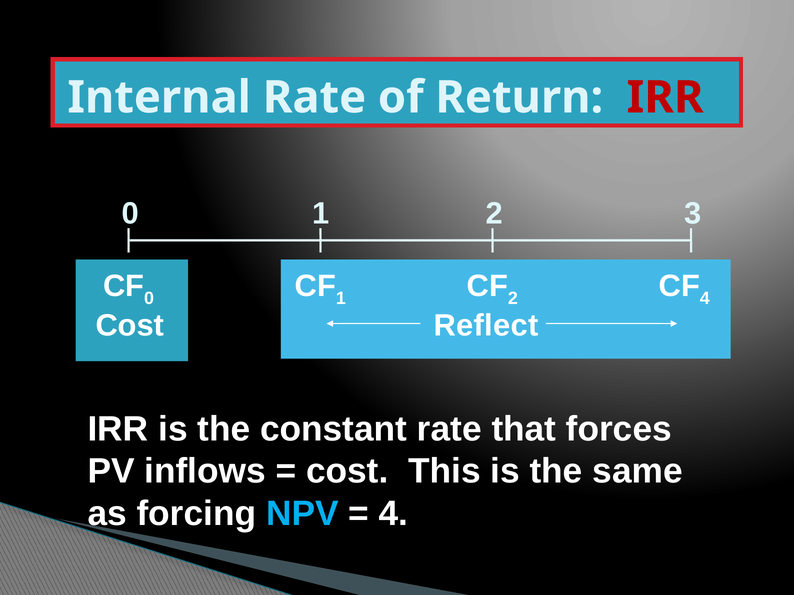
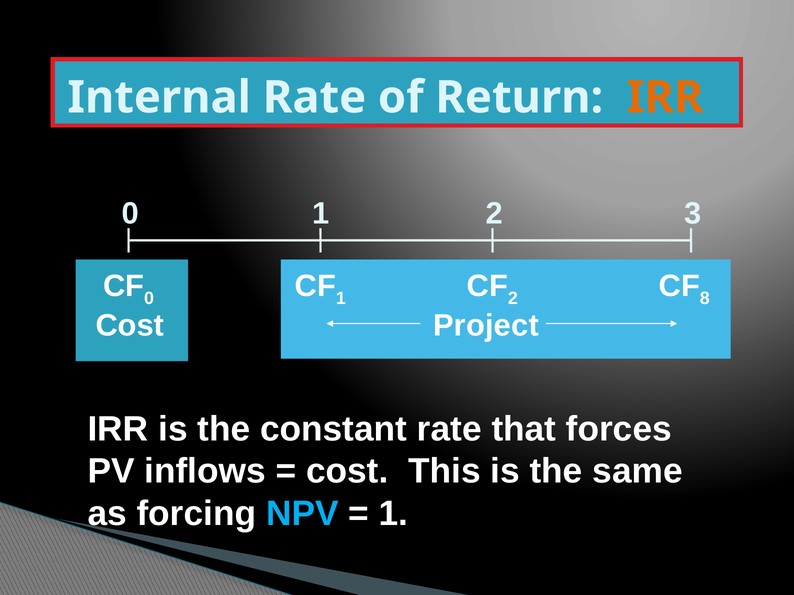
IRR colour: red -> orange (665, 98)
4: 4 -> 8 (705, 298)
Reflect: Reflect -> Project (486, 326)
4: 4 -> 1 (394, 514)
